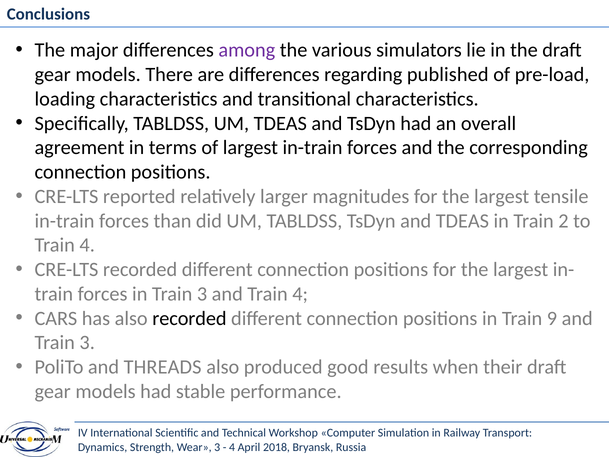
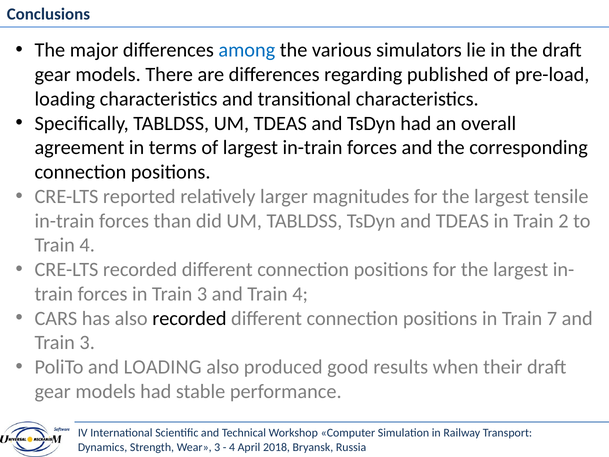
among colour: purple -> blue (247, 50)
9: 9 -> 7 (552, 318)
and THREADS: THREADS -> LOADING (163, 367)
